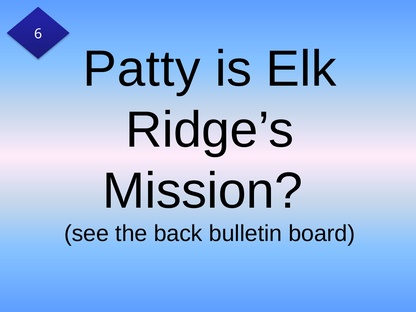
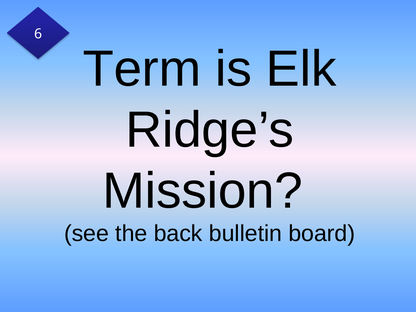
Patty: Patty -> Term (142, 69)
